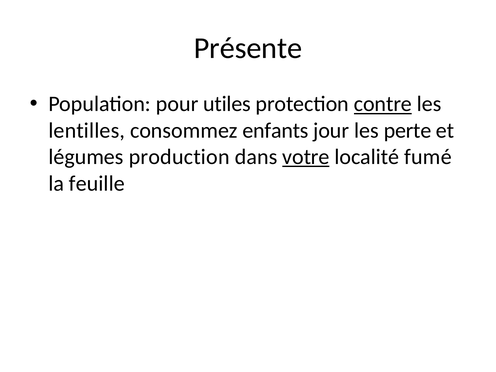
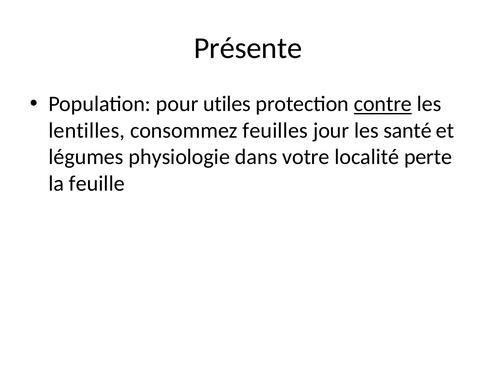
enfants: enfants -> feuilles (275, 131)
perte: perte -> santé (408, 131)
production: production -> physiologie (179, 157)
votre underline: present -> none (306, 157)
fumé: fumé -> perte (428, 157)
